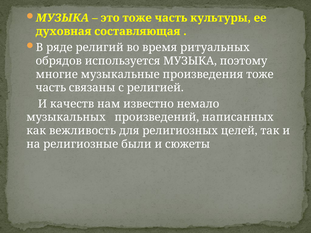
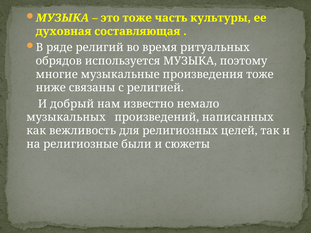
часть: часть -> ниже (51, 88)
качеств: качеств -> добрый (72, 104)
